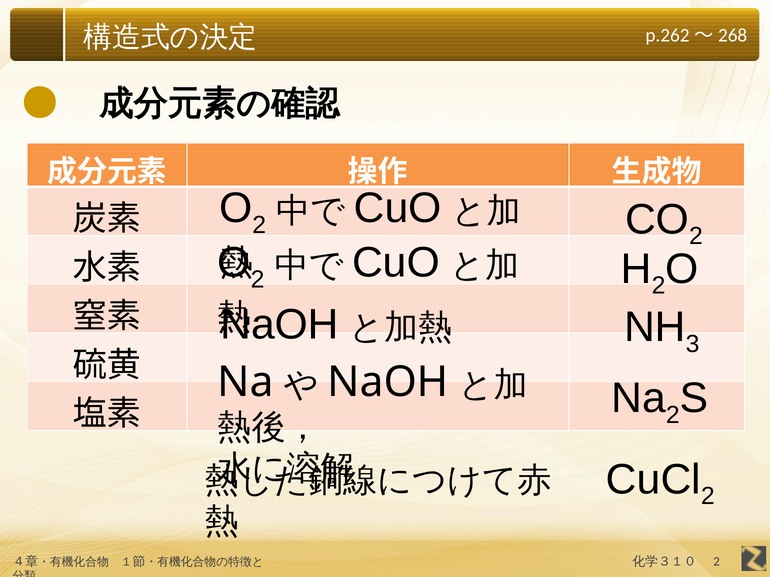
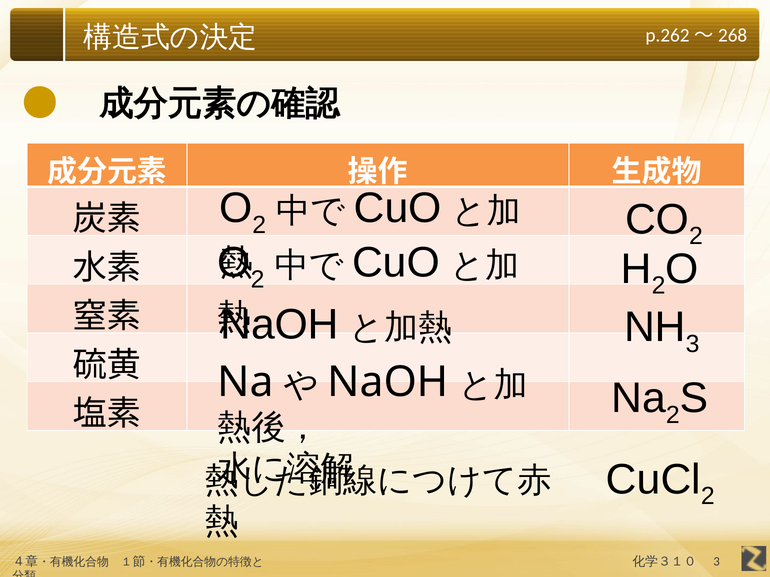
2: 2 -> 3 (717, 562)
